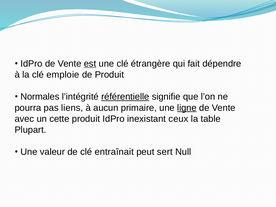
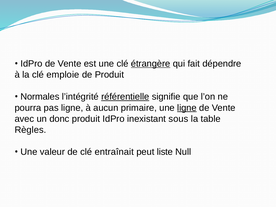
est underline: present -> none (90, 64)
étrangère underline: none -> present (151, 64)
pas liens: liens -> ligne (72, 108)
cette: cette -> donc (59, 119)
ceux: ceux -> sous (178, 119)
Plupart: Plupart -> Règles (30, 130)
sert: sert -> liste (165, 152)
